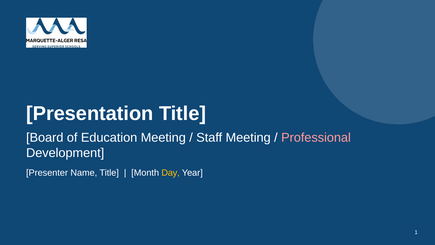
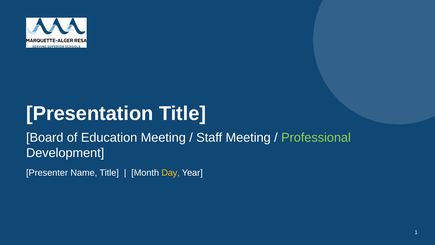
Professional colour: pink -> light green (316, 137)
